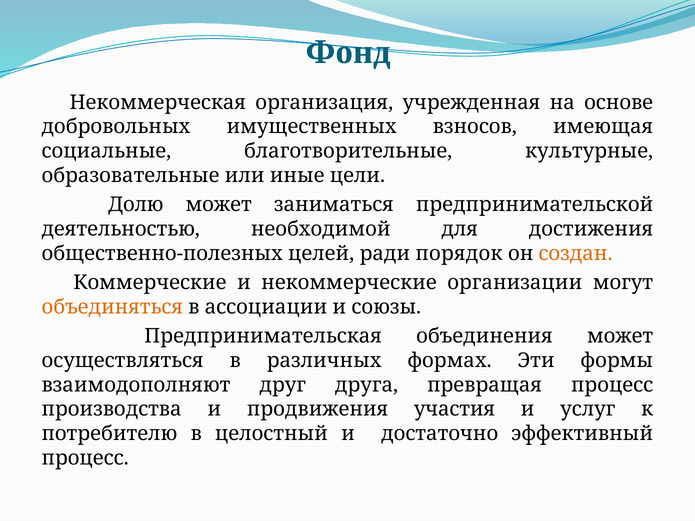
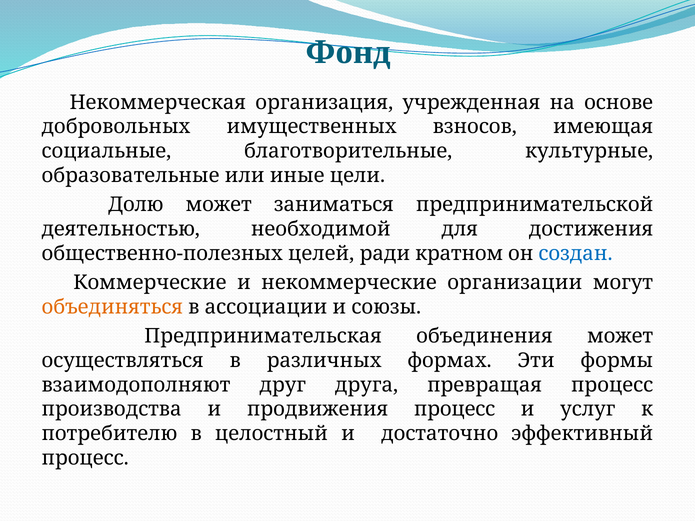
порядок: порядок -> кратном (459, 253)
создан colour: orange -> blue (576, 253)
продвижения участия: участия -> процесс (455, 409)
